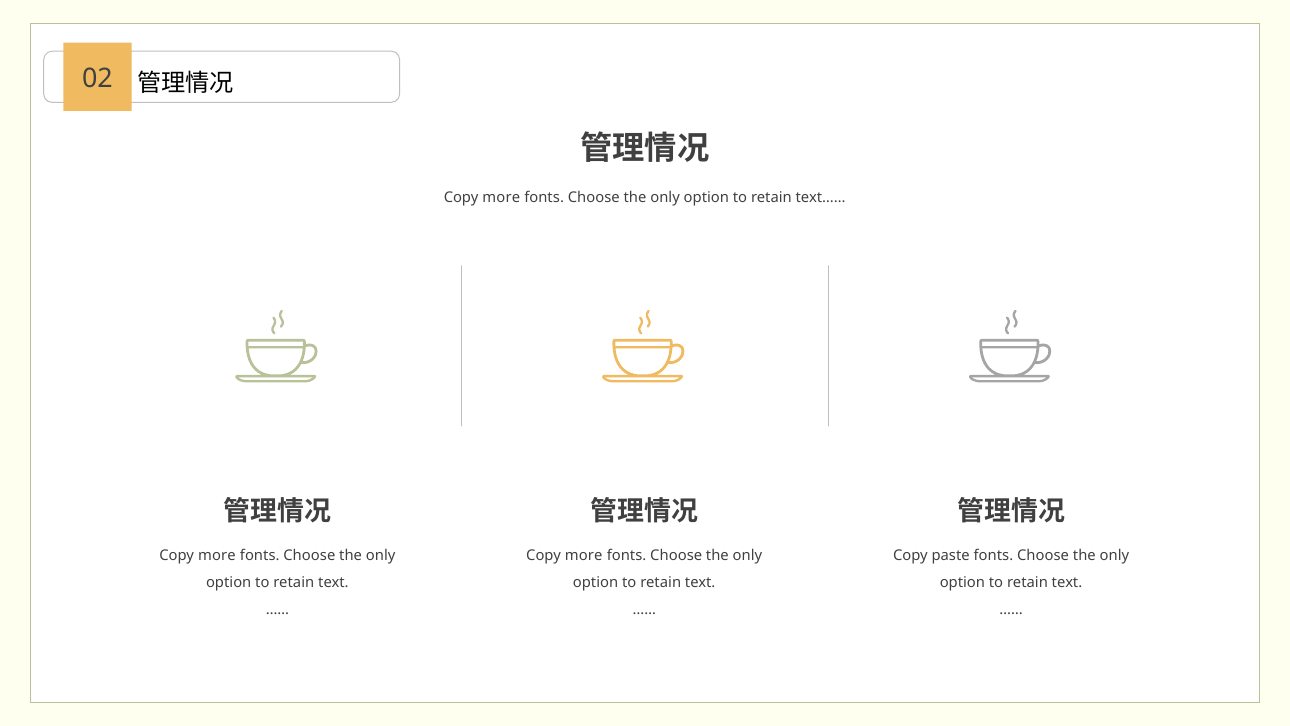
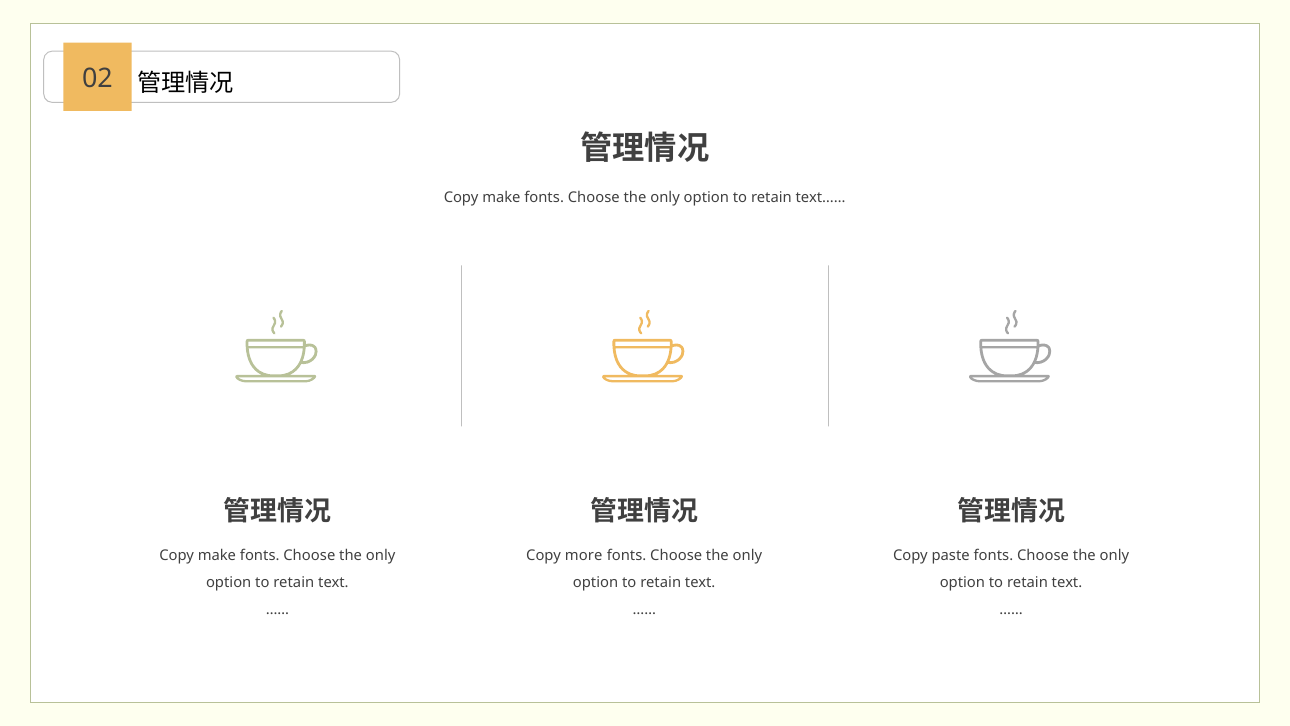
more: more -> make (501, 197)
more: more -> make (217, 556)
